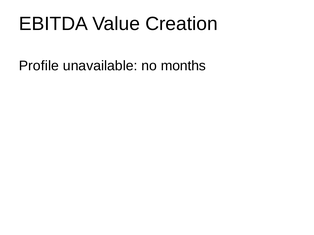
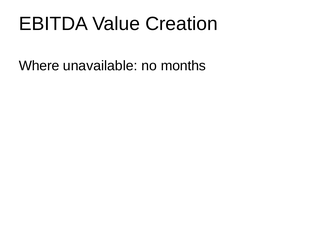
Profile: Profile -> Where (39, 66)
